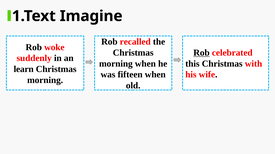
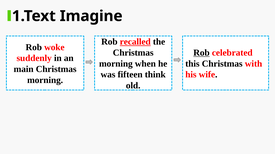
recalled underline: none -> present (135, 42)
learn: learn -> main (24, 69)
fifteen when: when -> think (155, 75)
